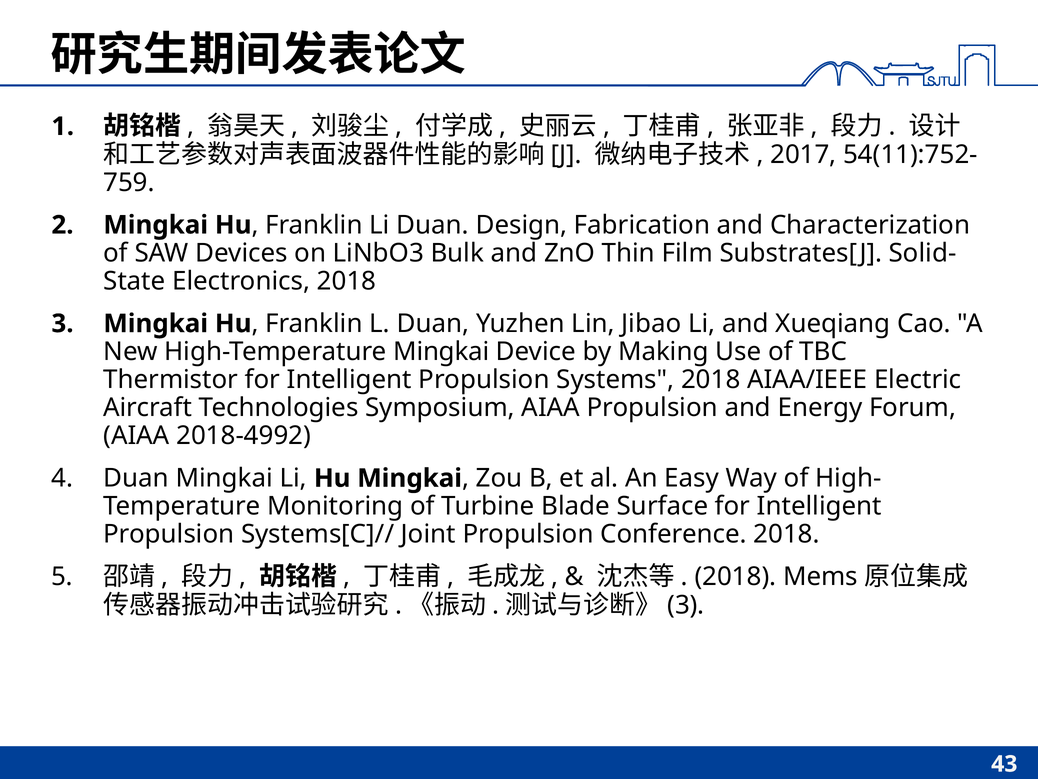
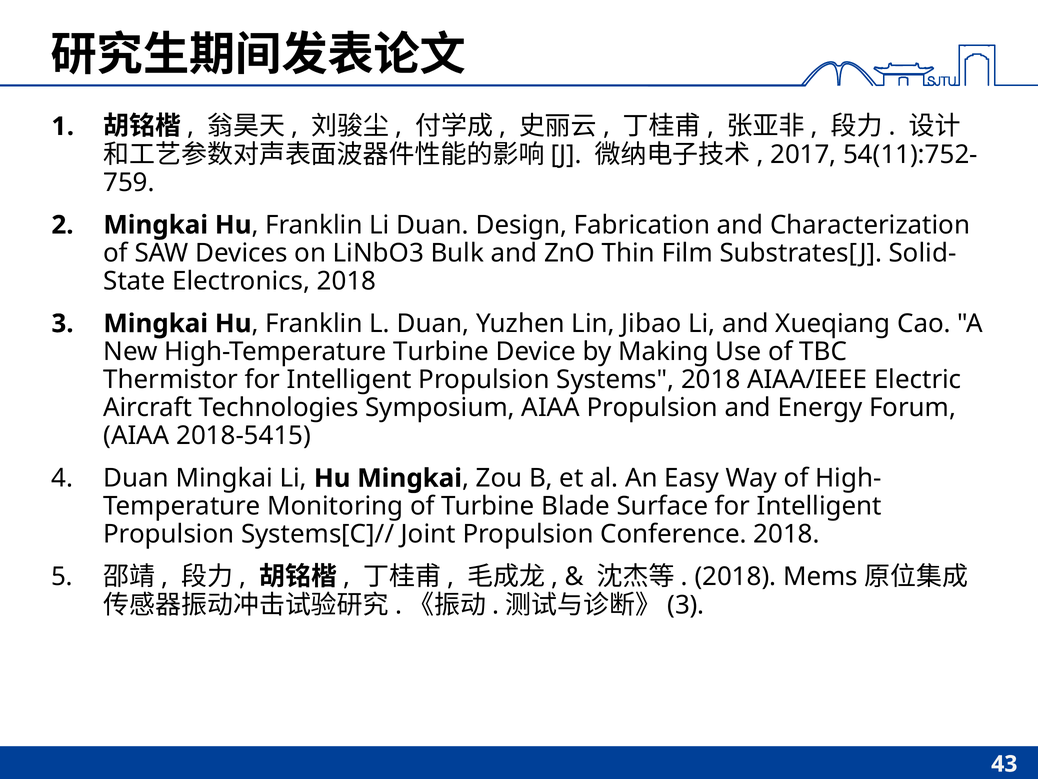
High-Temperature Mingkai: Mingkai -> Turbine (441, 351)
2018-4992: 2018-4992 -> 2018-5415 (244, 436)
